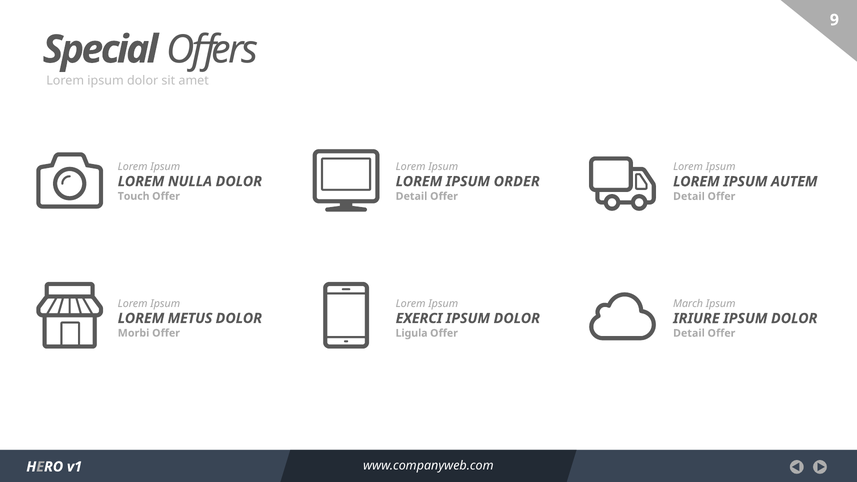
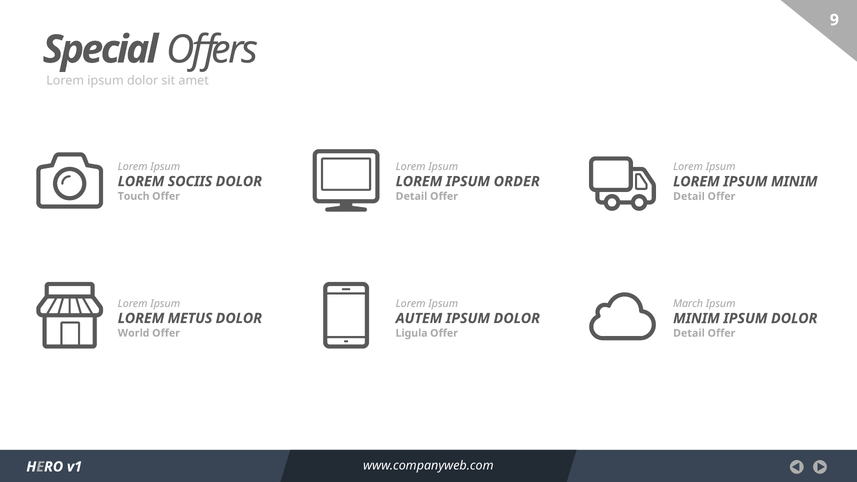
NULLA: NULLA -> SOCIIS (190, 181)
LOREM IPSUM AUTEM: AUTEM -> MINIM (794, 182)
EXERCI: EXERCI -> AUTEM (419, 318)
IRIURE: IRIURE -> MINIM (696, 318)
Morbi: Morbi -> World (134, 333)
